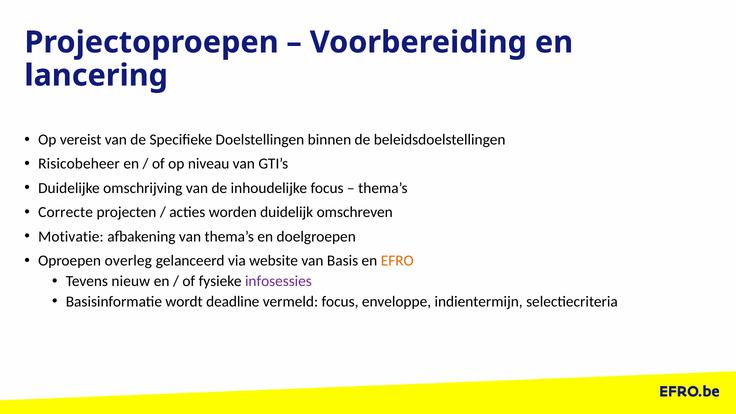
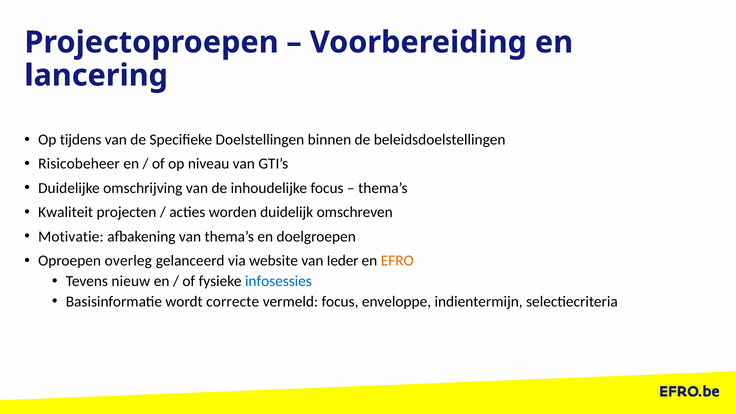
vereist: vereist -> tijdens (81, 140)
Correcte: Correcte -> Kwaliteit (66, 212)
Basis: Basis -> Ieder (343, 261)
infosessies colour: purple -> blue (278, 281)
deadline: deadline -> correcte (233, 302)
